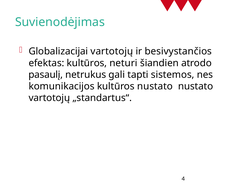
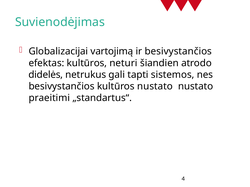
Globalizacijai vartotojų: vartotojų -> vartojimą (112, 52)
pasaulį: pasaulį -> didelės (46, 75)
komunikacijos: komunikacijos -> besivystančios (62, 87)
vartotojų: vartotojų -> praeitimi (49, 98)
